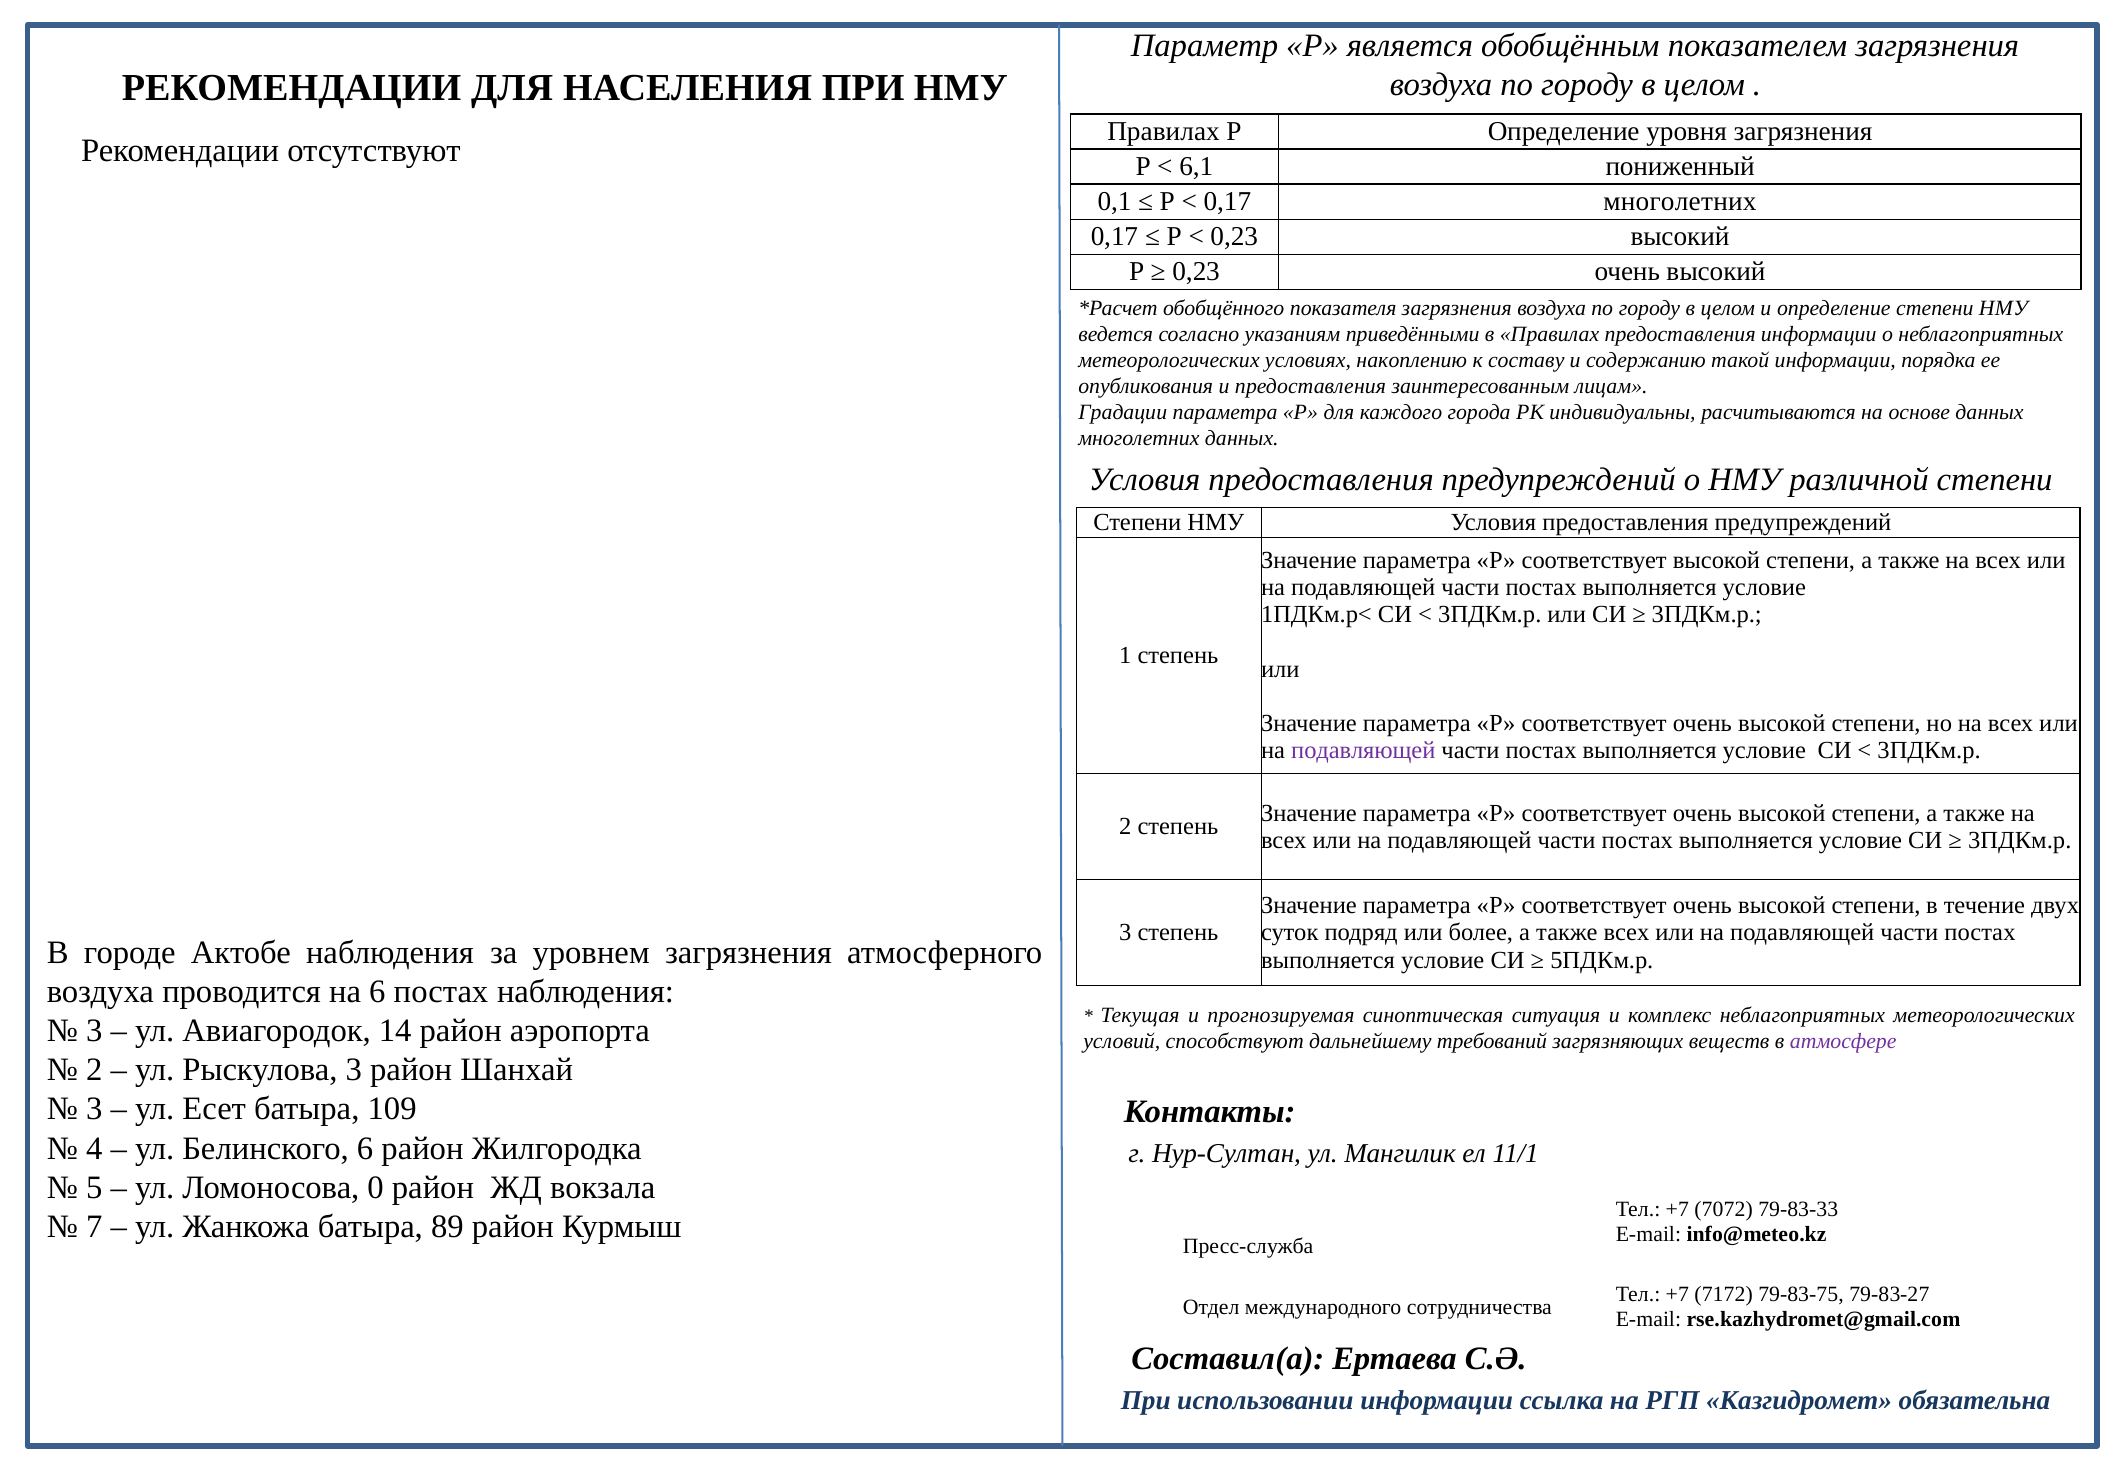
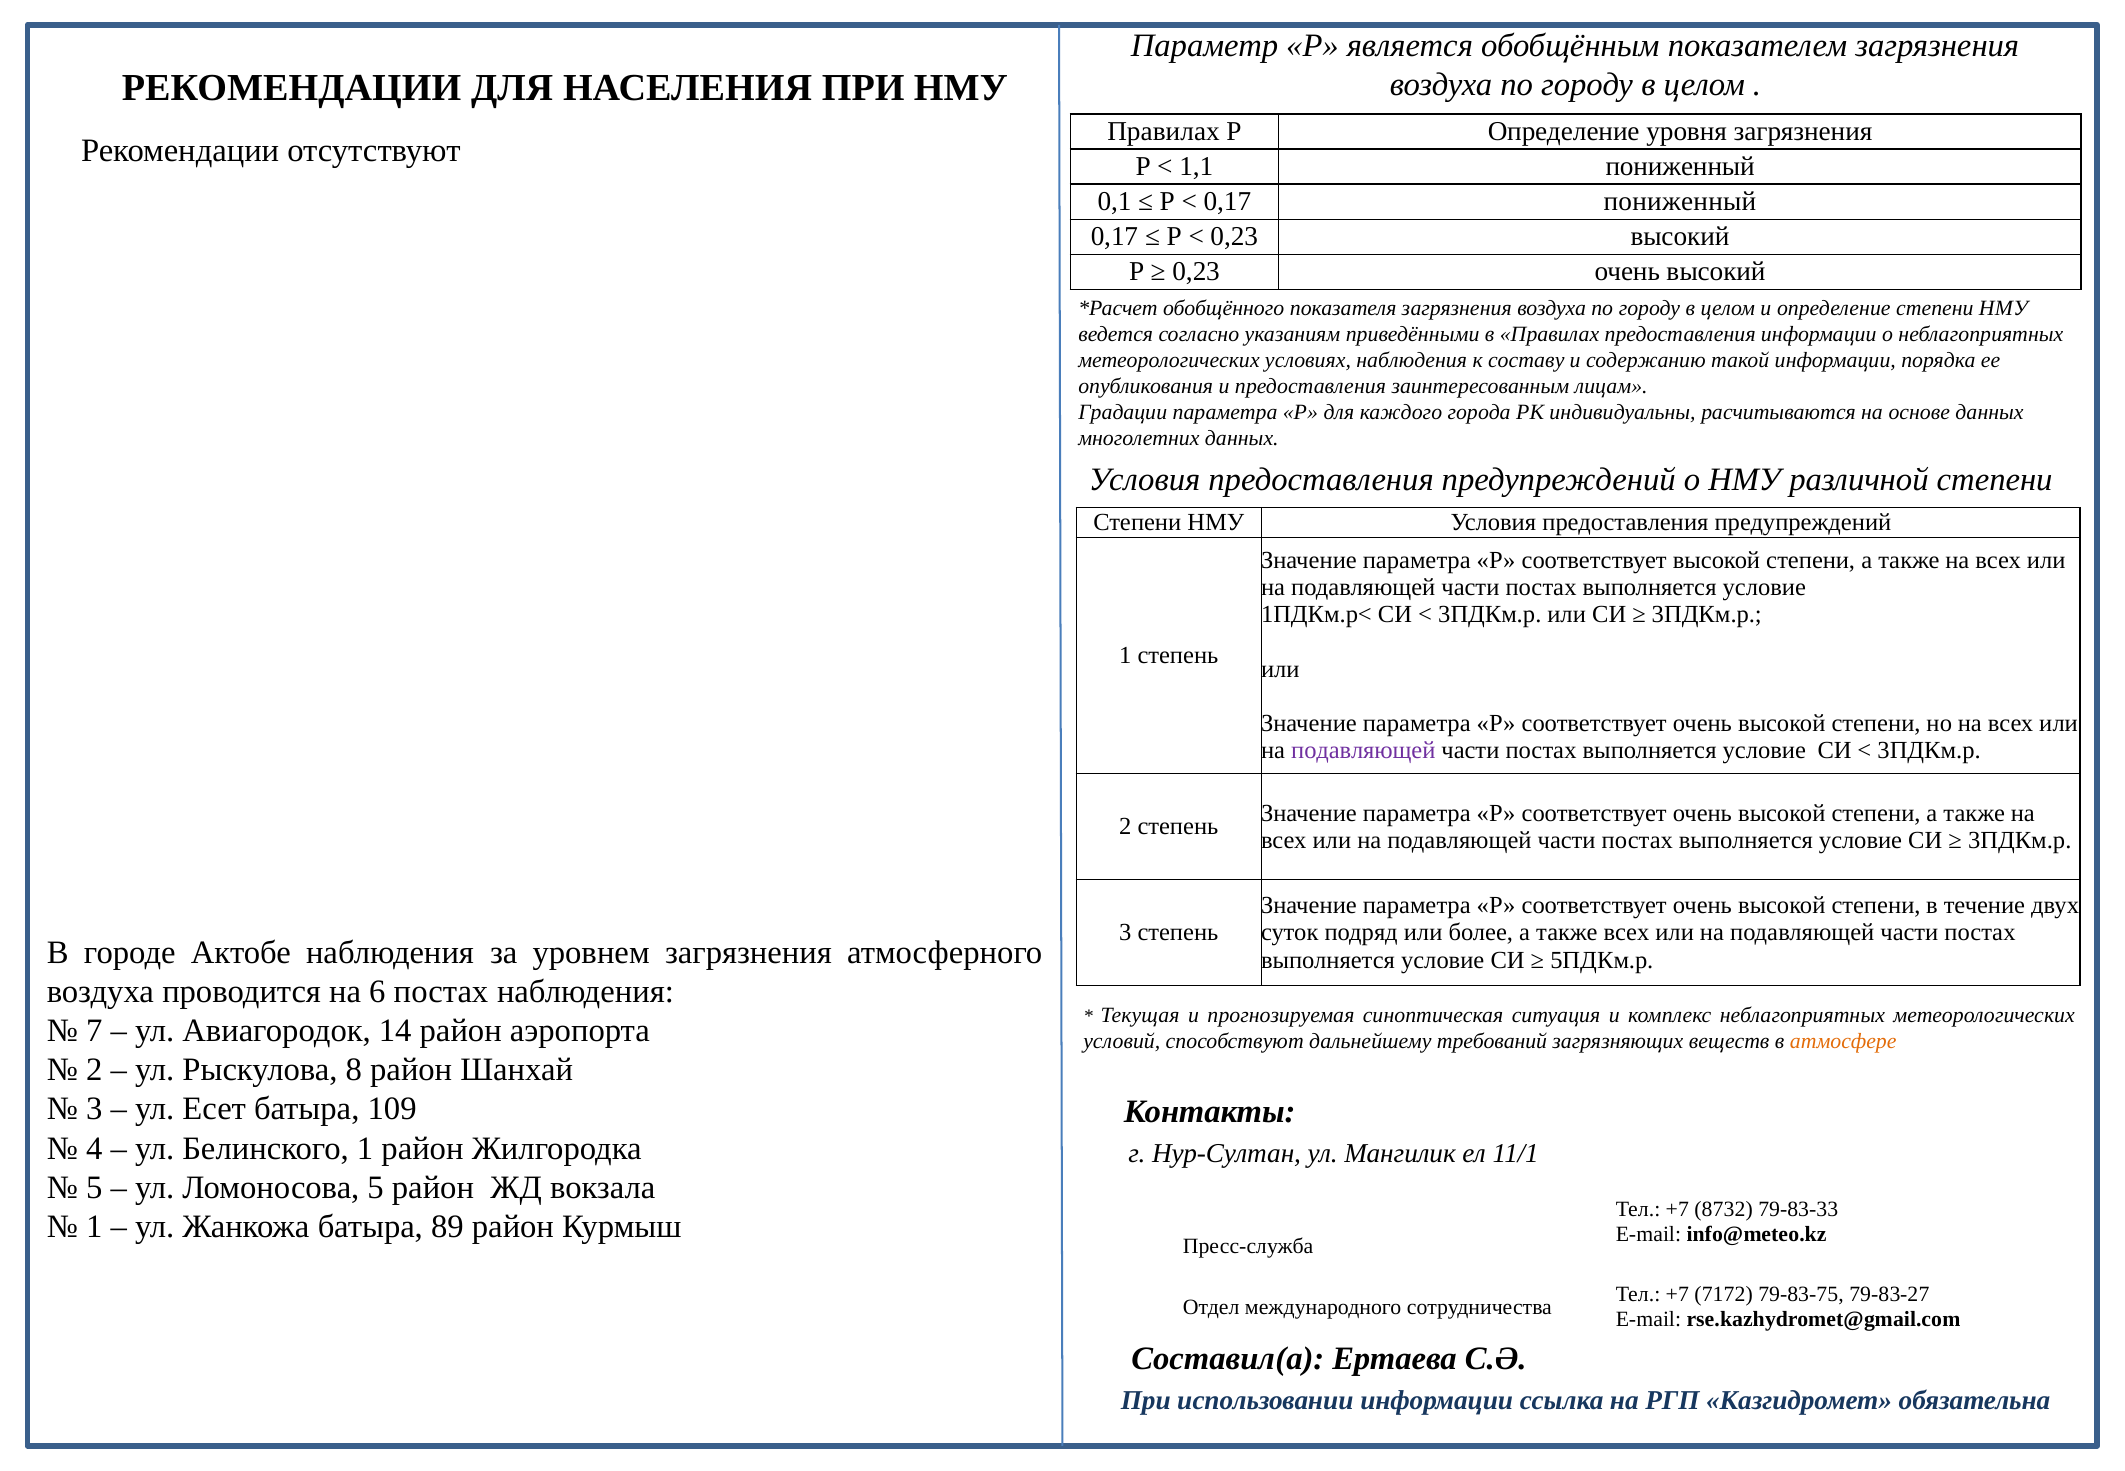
6,1: 6,1 -> 1,1 (1196, 166)
0,17 многолетних: многолетних -> пониженный (1680, 201)
условиях накоплению: накоплению -> наблюдения (1412, 360)
3: 3 -> 7 (94, 1031)
атмосфере colour: purple -> orange (1843, 1041)
Рыскулова 3: 3 -> 8 (354, 1070)
Белинского 6: 6 -> 1 (365, 1149)
Ломоносова 0: 0 -> 5 (376, 1188)
7072: 7072 -> 8732 (1724, 1210)
7: 7 -> 1 (94, 1227)
